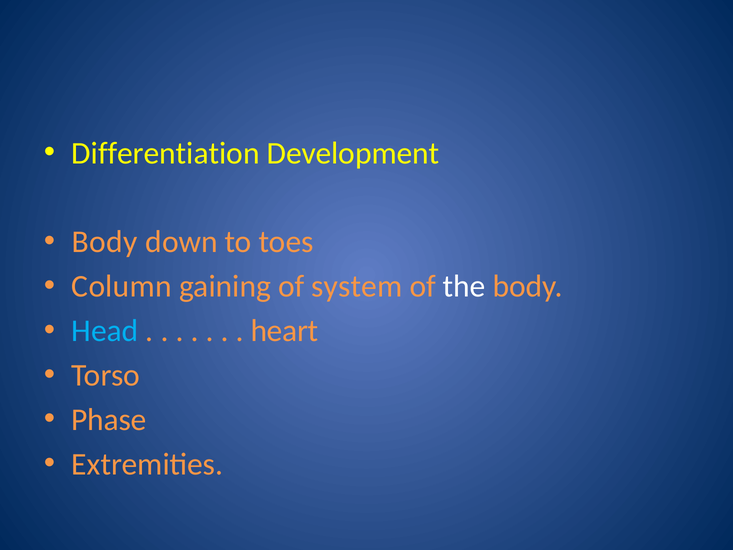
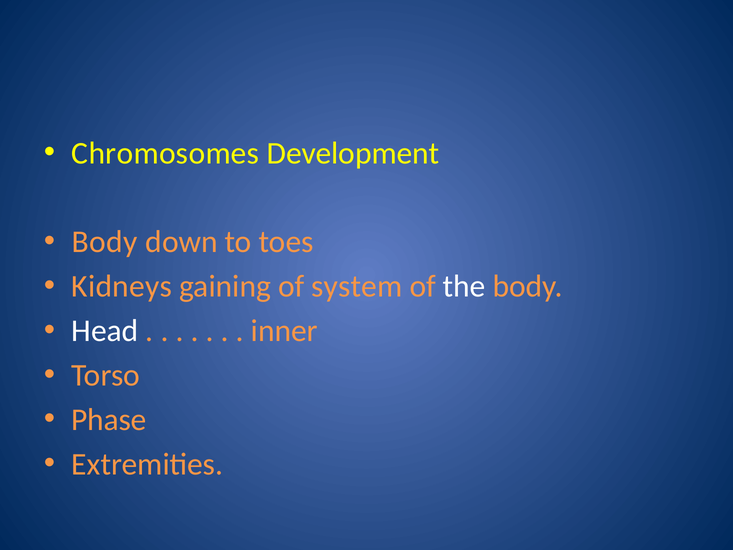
Differentiation: Differentiation -> Chromosomes (165, 153)
Column: Column -> Kidneys (122, 286)
Head colour: light blue -> white (105, 331)
heart: heart -> inner (284, 331)
